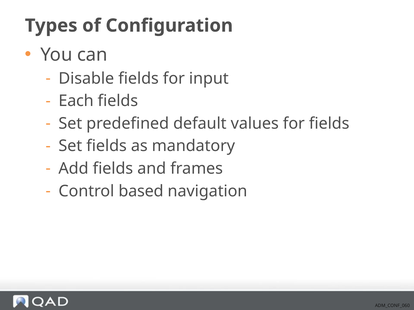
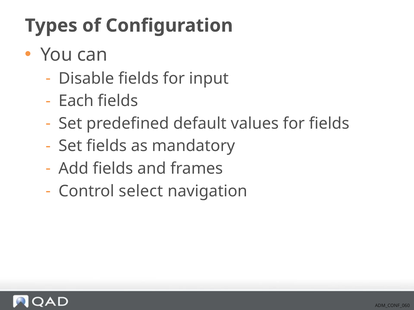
based: based -> select (141, 191)
